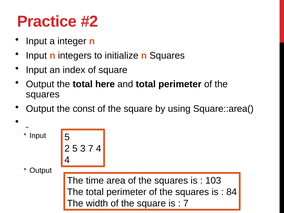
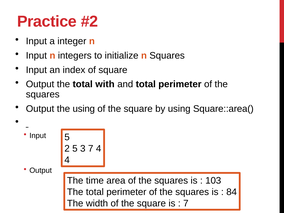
here: here -> with (105, 84)
the const: const -> using (84, 109)
